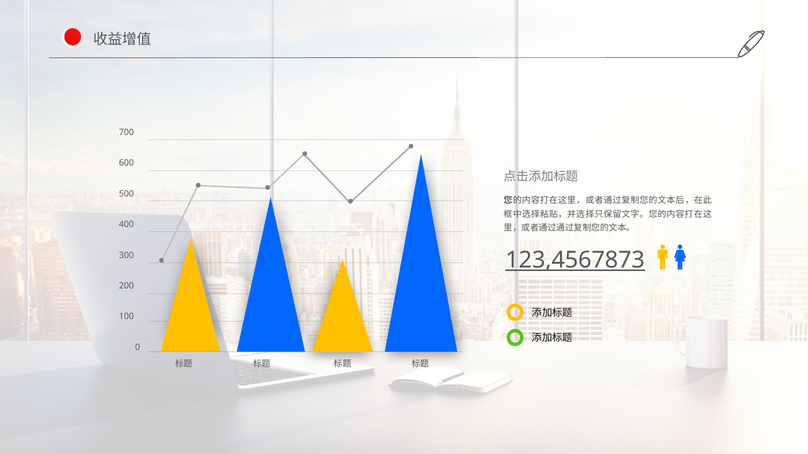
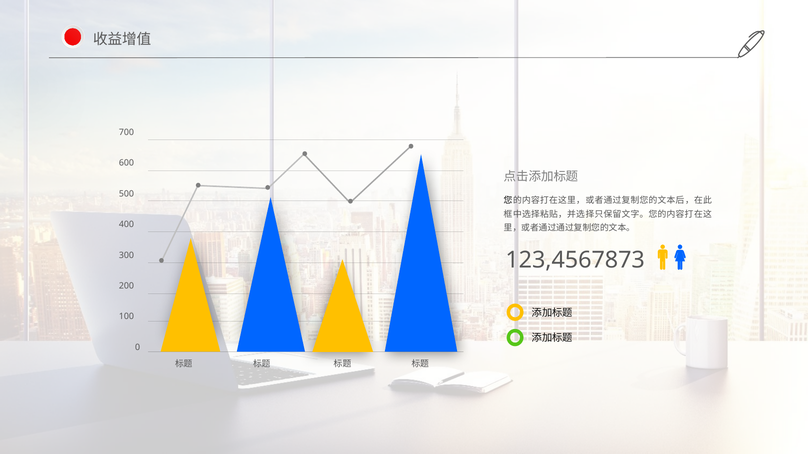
123,4567873 underline: present -> none (575, 260)
